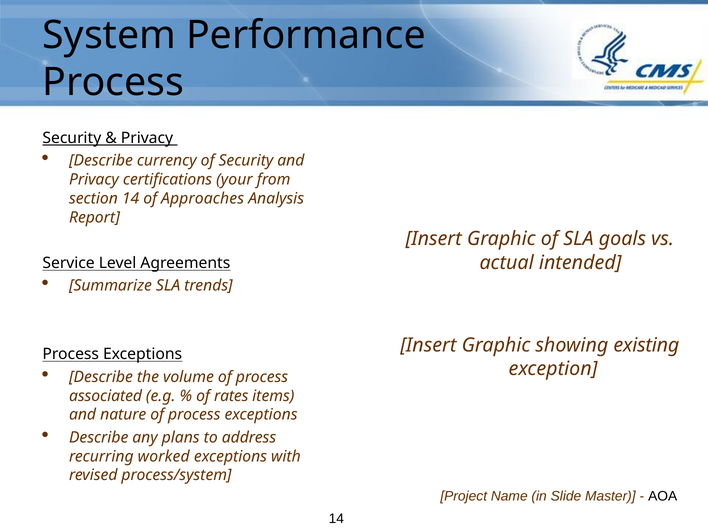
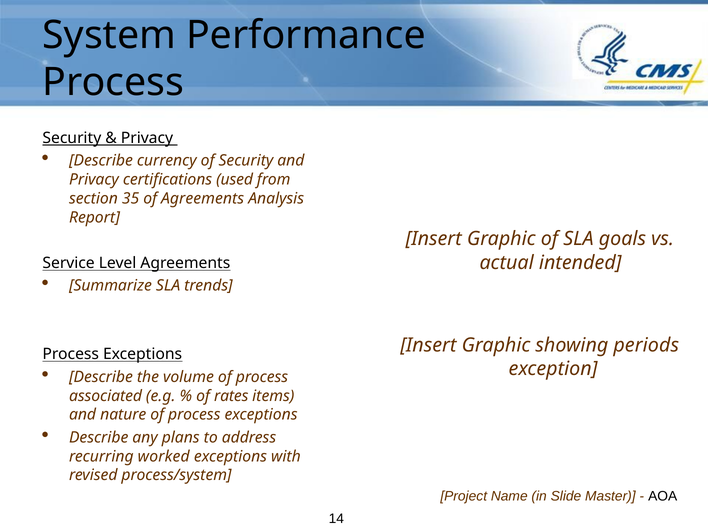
your: your -> used (235, 180)
section 14: 14 -> 35 (131, 199)
of Approaches: Approaches -> Agreements (203, 199)
existing: existing -> periods (646, 345)
